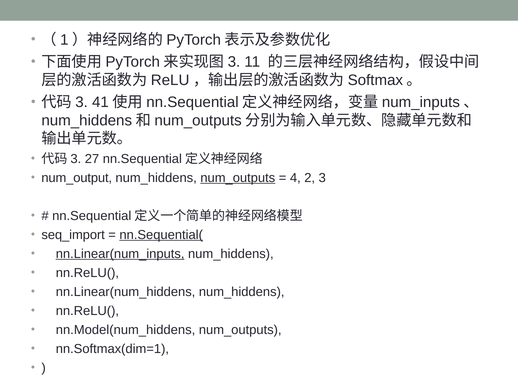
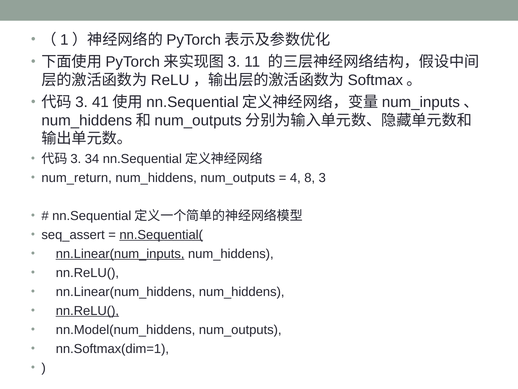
27: 27 -> 34 (92, 159)
num_output: num_output -> num_return (77, 178)
num_outputs underline: present -> none (238, 178)
2: 2 -> 8 (310, 178)
seq_import: seq_import -> seq_assert (73, 235)
nn.ReLU( underline: none -> present (87, 310)
